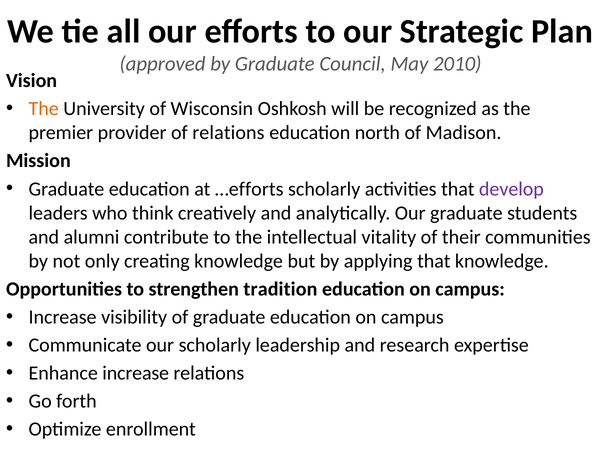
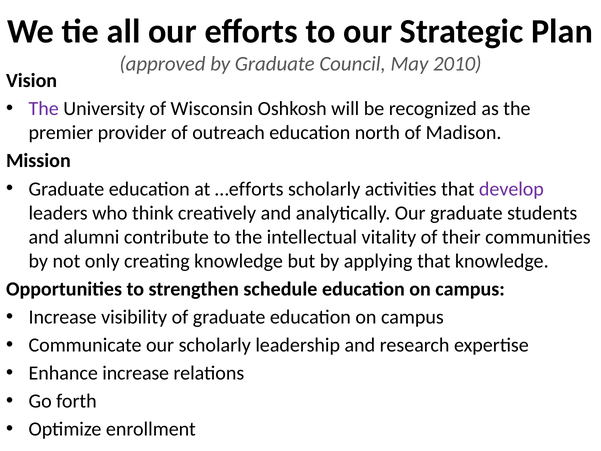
The colour: orange -> purple (44, 109)
of relations: relations -> outreach (229, 133)
tradition: tradition -> schedule (280, 289)
